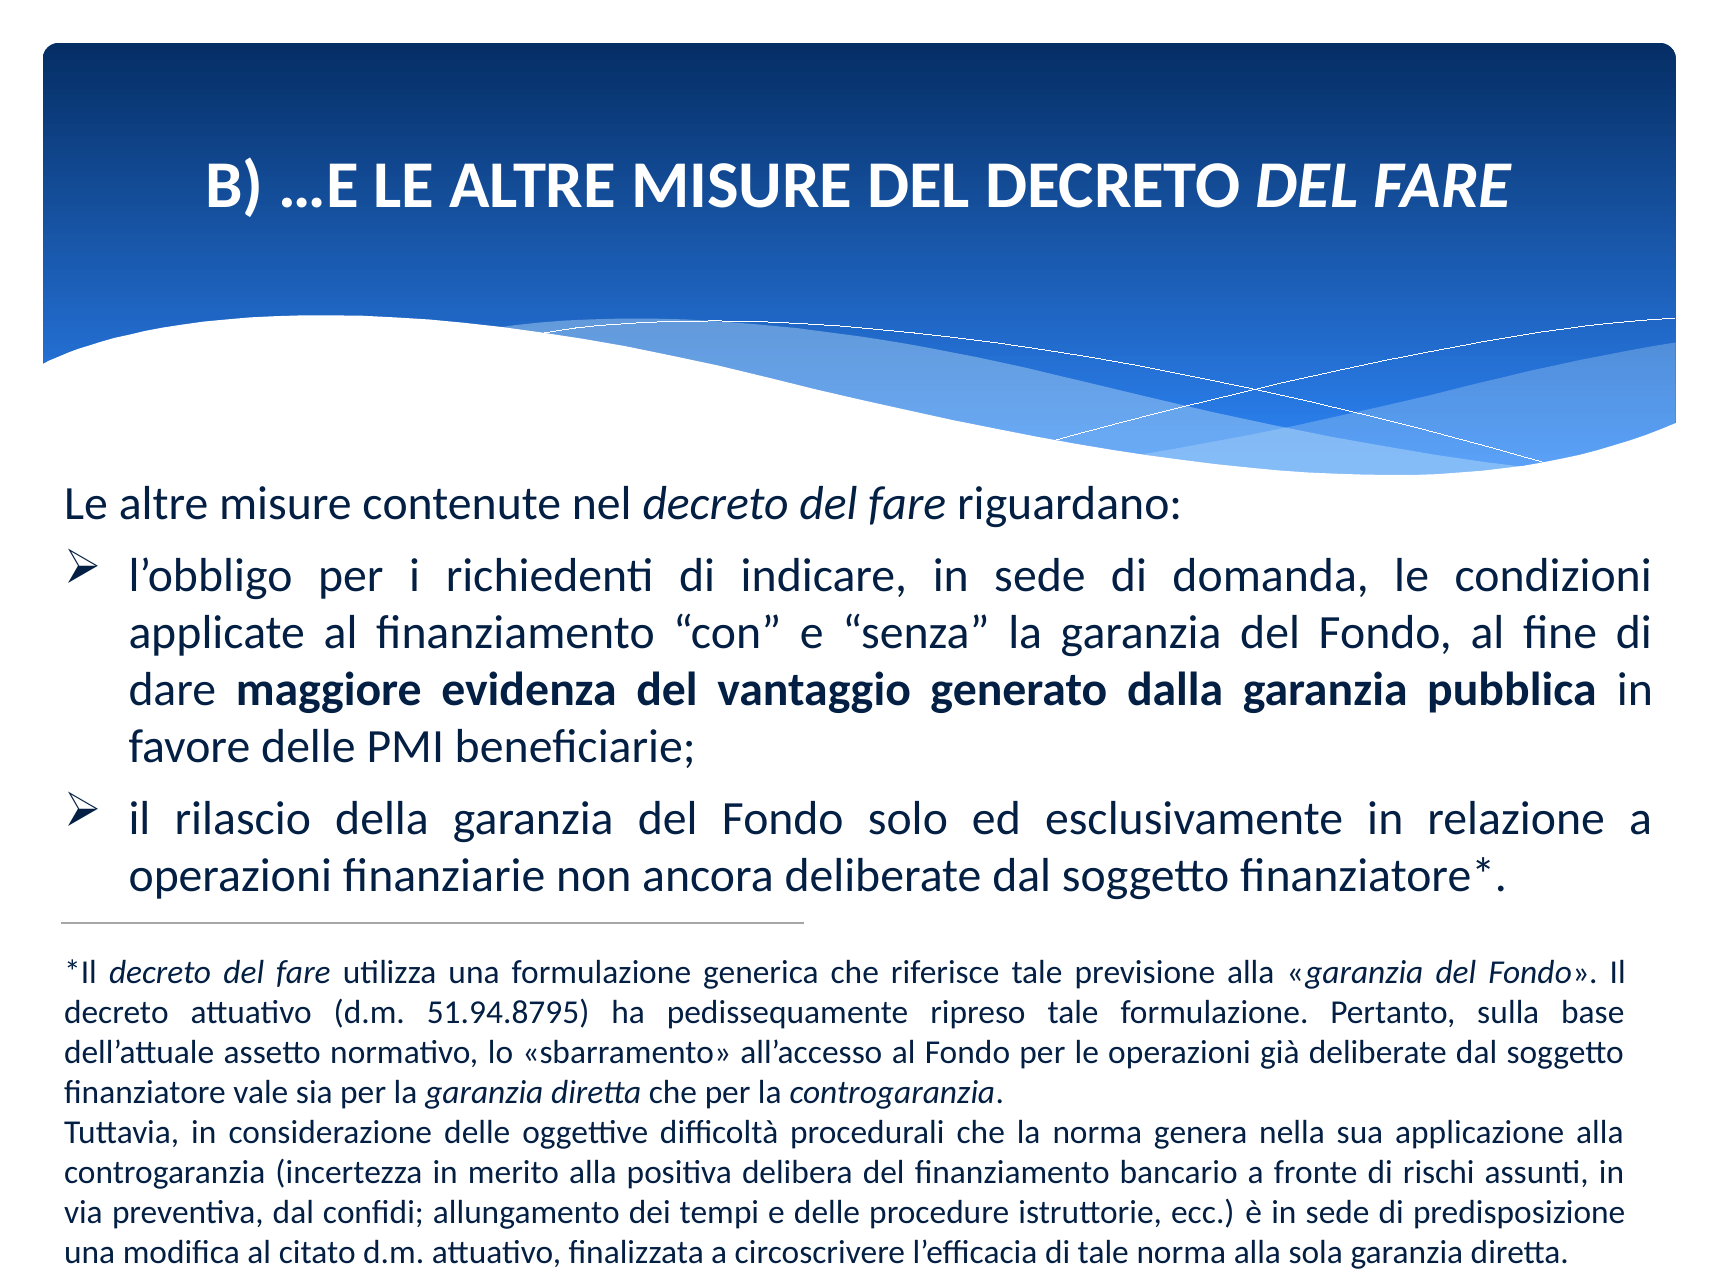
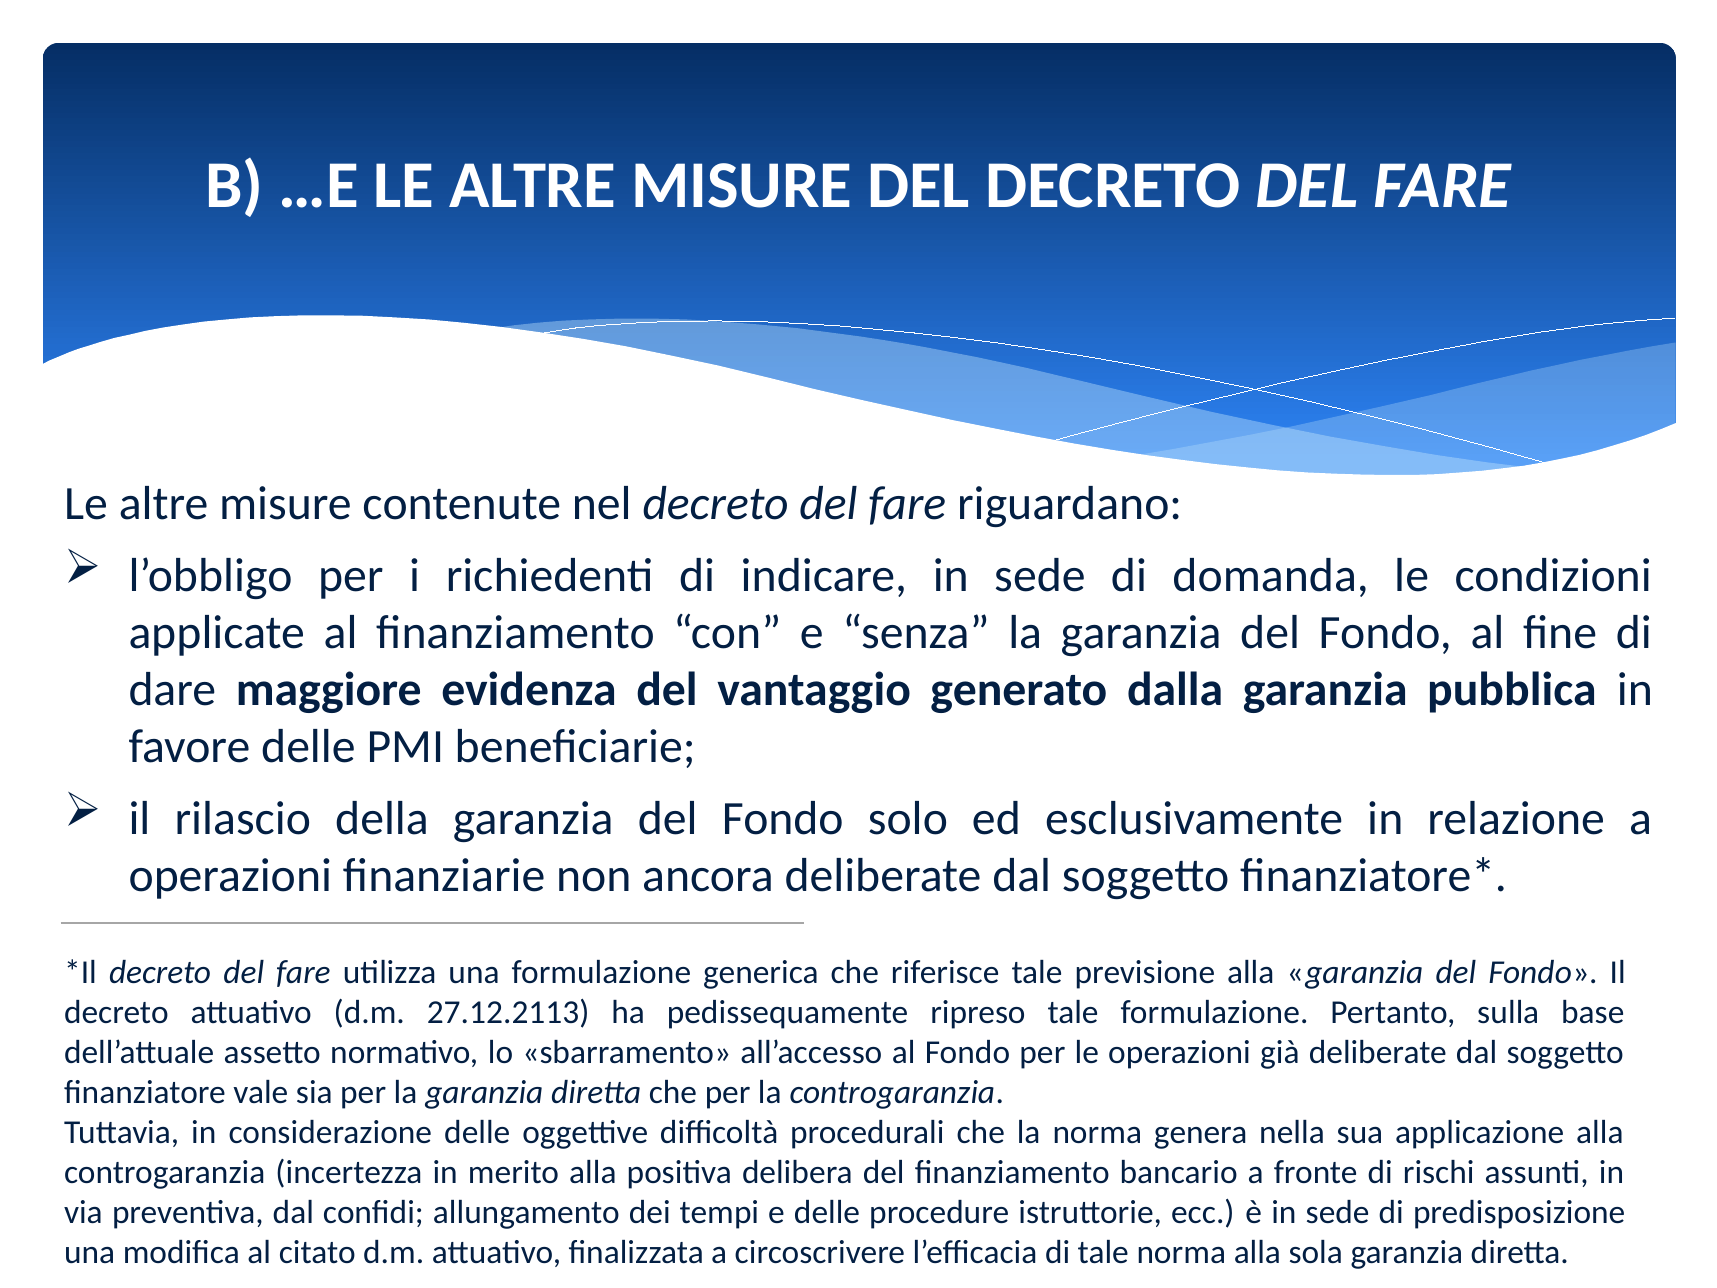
51.94.8795: 51.94.8795 -> 27.12.2113 (508, 1012)
